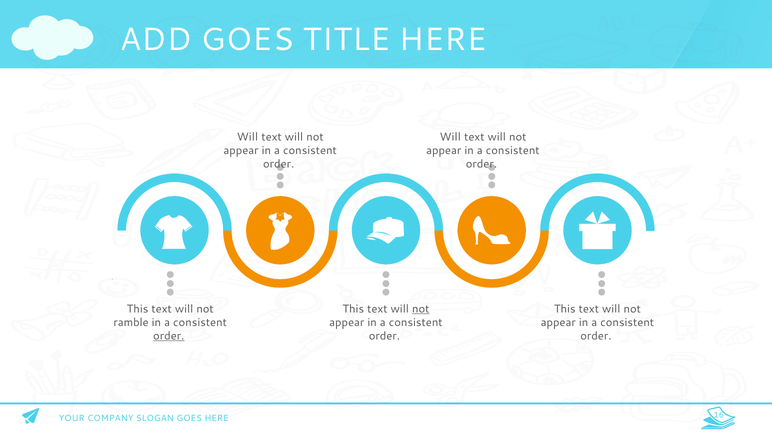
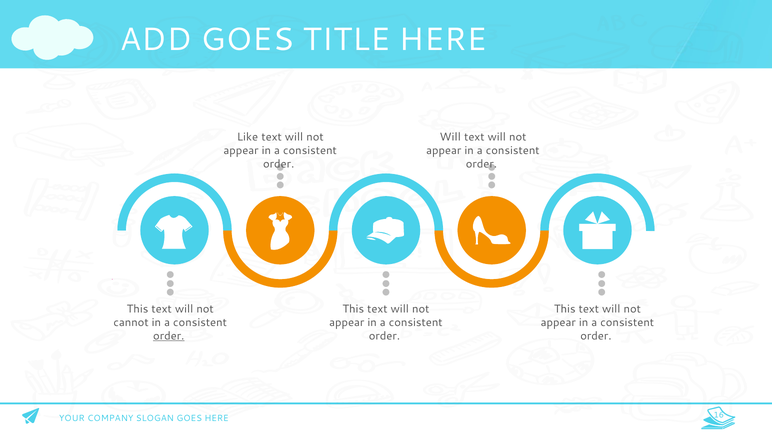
Will: Will -> Like (247, 137)
not underline: present -> none (421, 309)
ramble: ramble -> cannot (131, 323)
